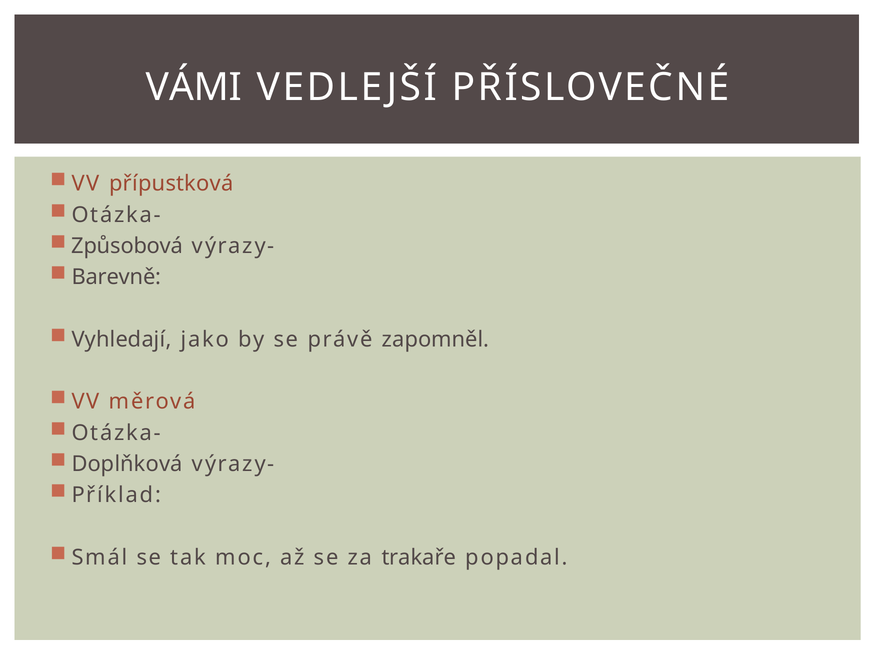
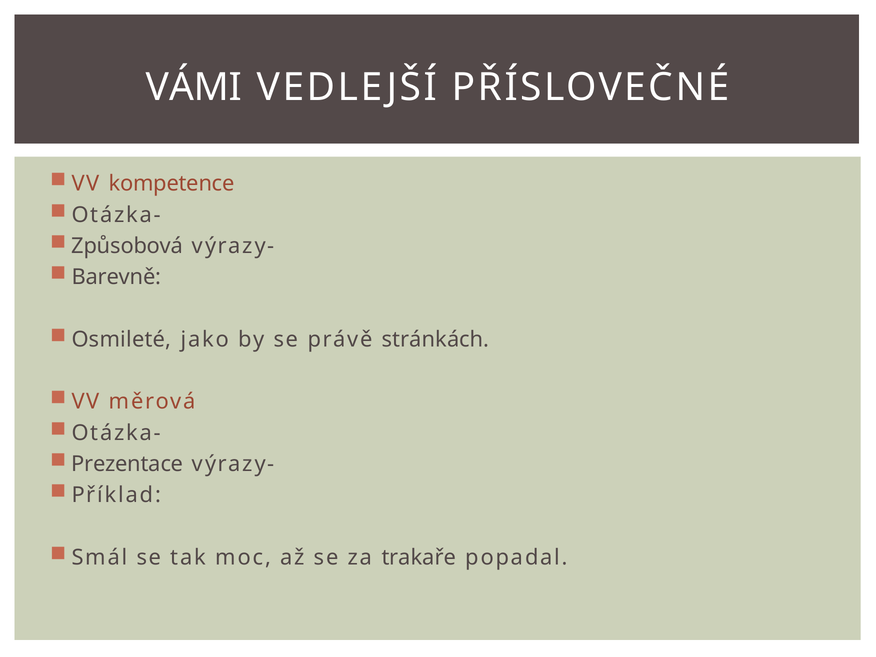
přípustková: přípustková -> kompetence (172, 184)
Vyhledají: Vyhledají -> Osmileté (121, 339)
zapomněl: zapomněl -> stránkách (436, 339)
Doplňková: Doplňková -> Prezentace (127, 464)
